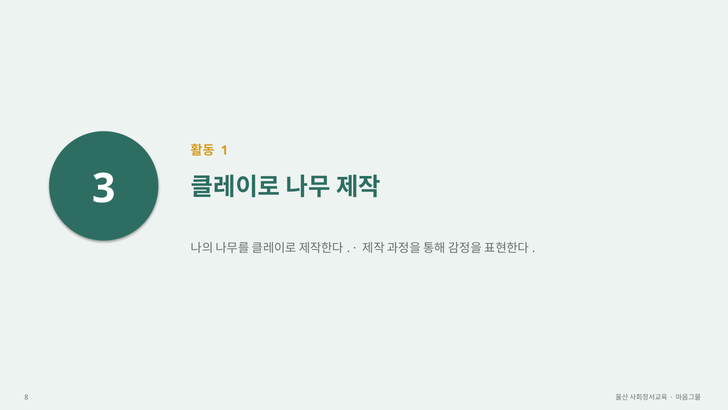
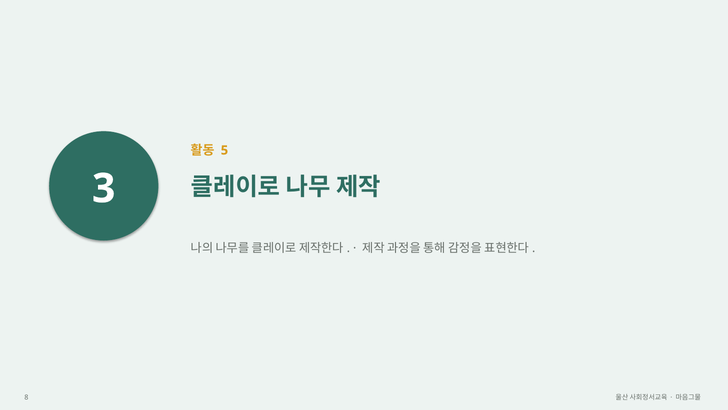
1: 1 -> 5 (224, 150)
